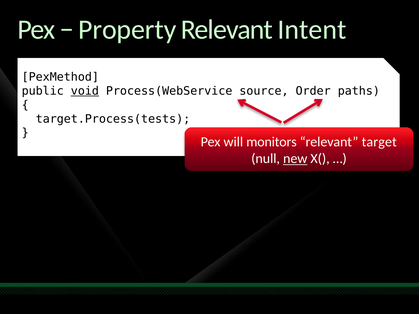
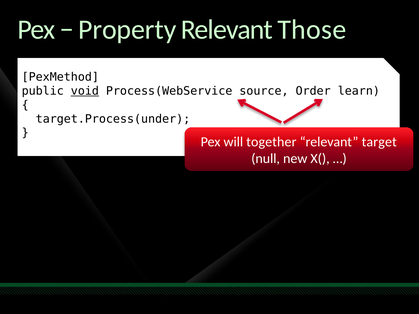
Intent: Intent -> Those (312, 30)
paths: paths -> learn (359, 91)
target.Process(tests: target.Process(tests -> target.Process(under (113, 119)
monitors: monitors -> together (271, 142)
new underline: present -> none (295, 159)
